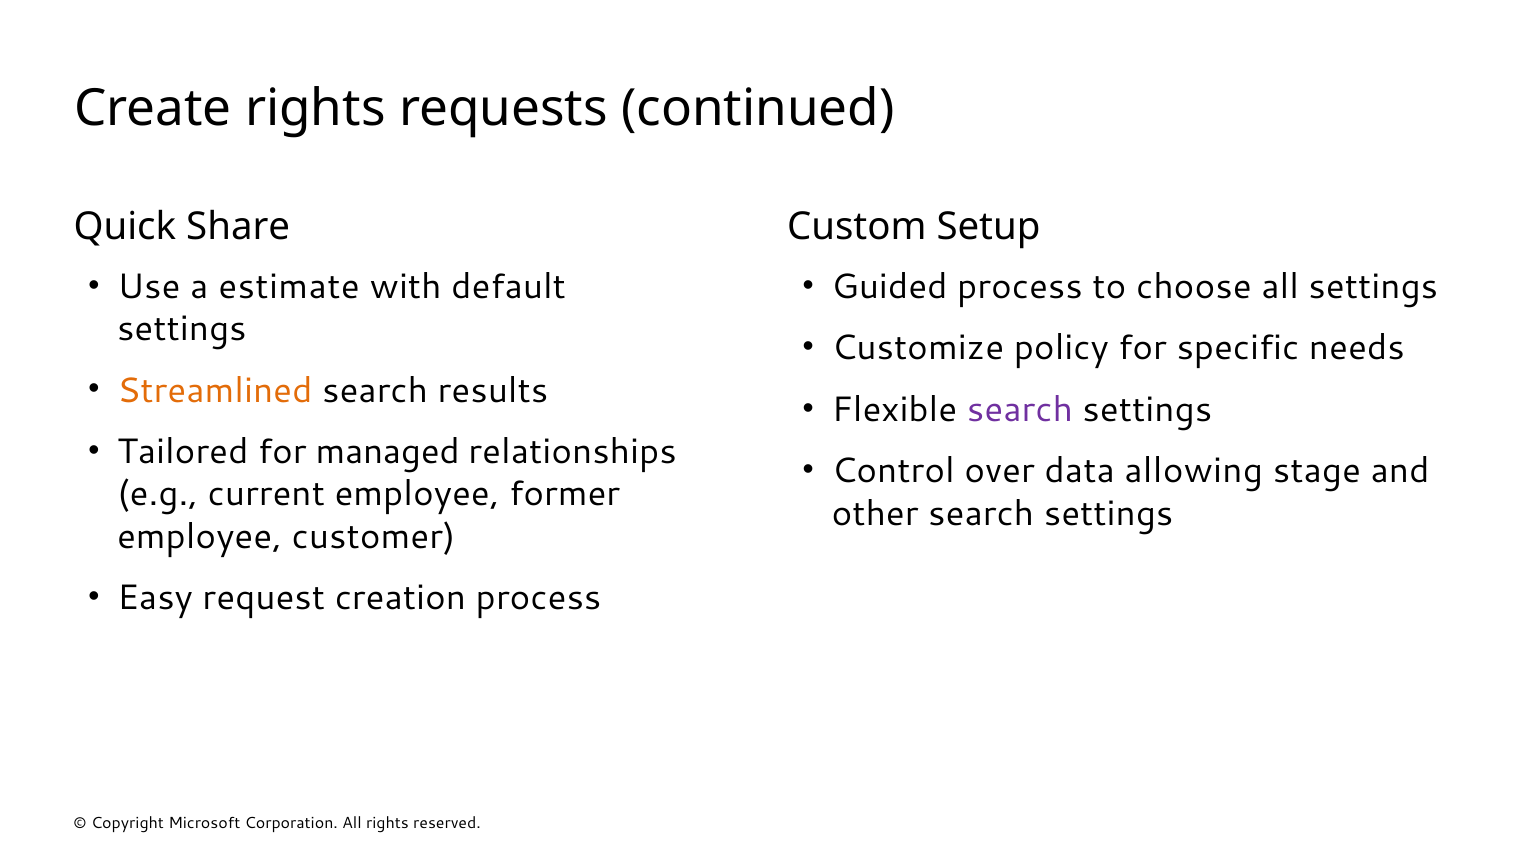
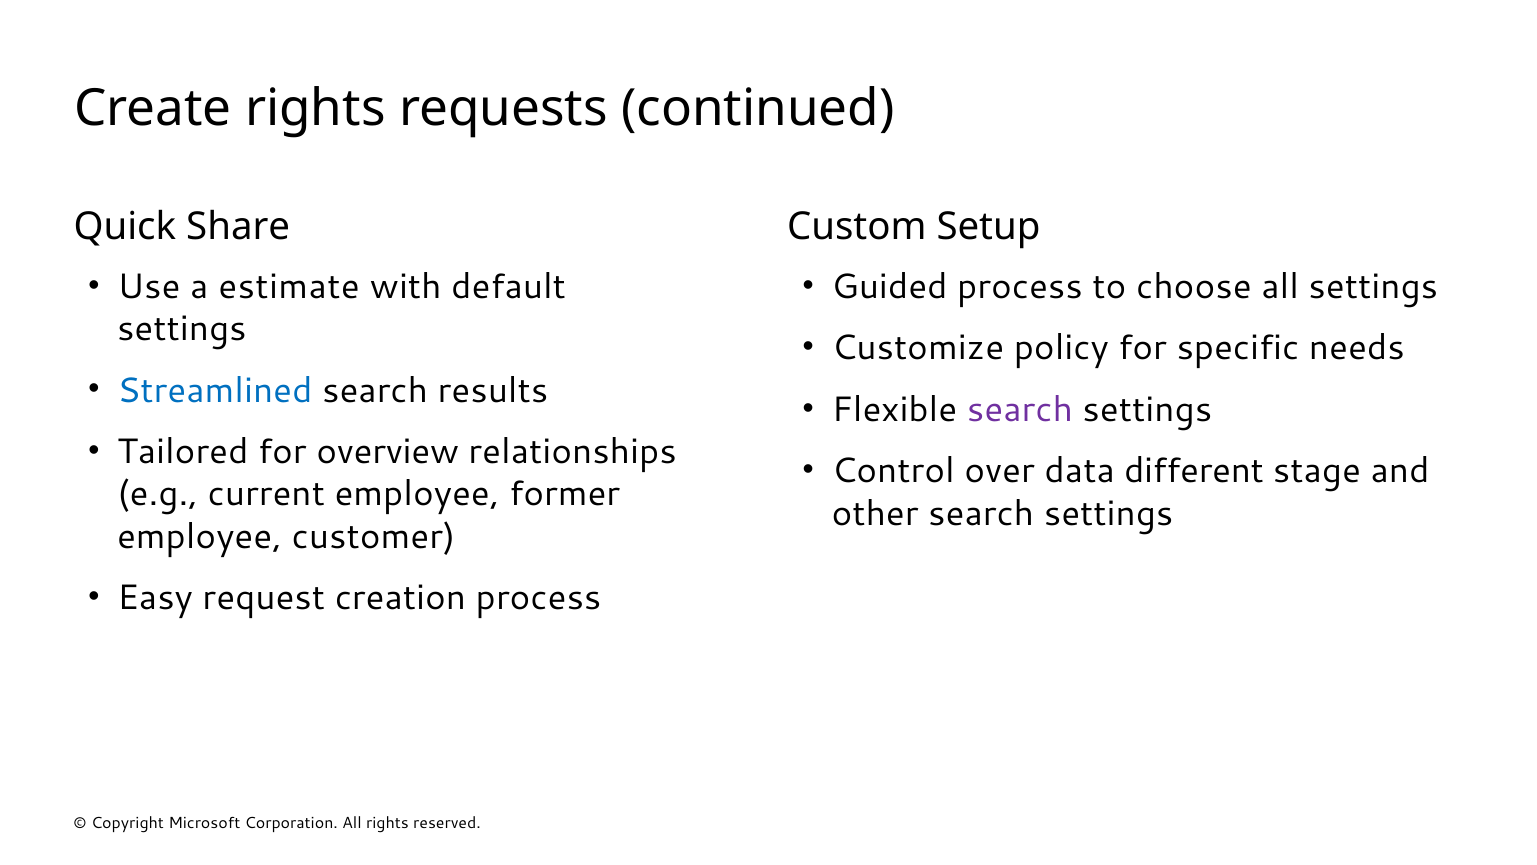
Streamlined colour: orange -> blue (215, 390)
managed: managed -> overview (388, 452)
allowing: allowing -> different (1194, 471)
